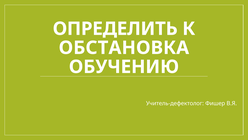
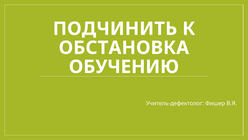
ОПРЕДЕЛИТЬ: ОПРЕДЕЛИТЬ -> ПОДЧИНИТЬ (115, 29)
